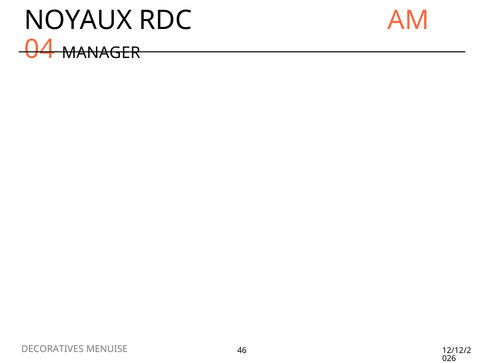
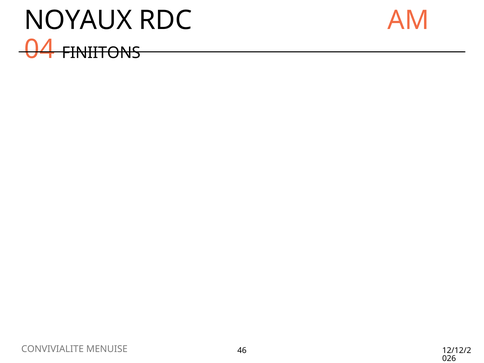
MANAGER: MANAGER -> FINIITONS (101, 53)
DECORATIVES: DECORATIVES -> CONVIVIALITE (53, 349)
